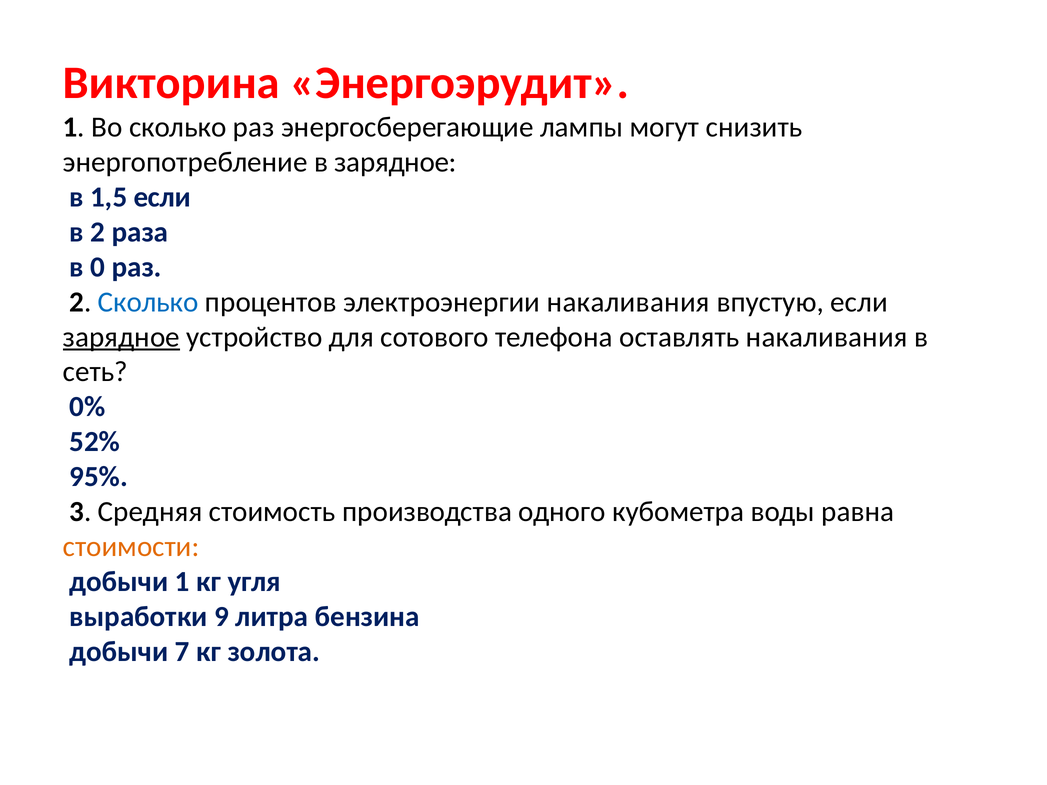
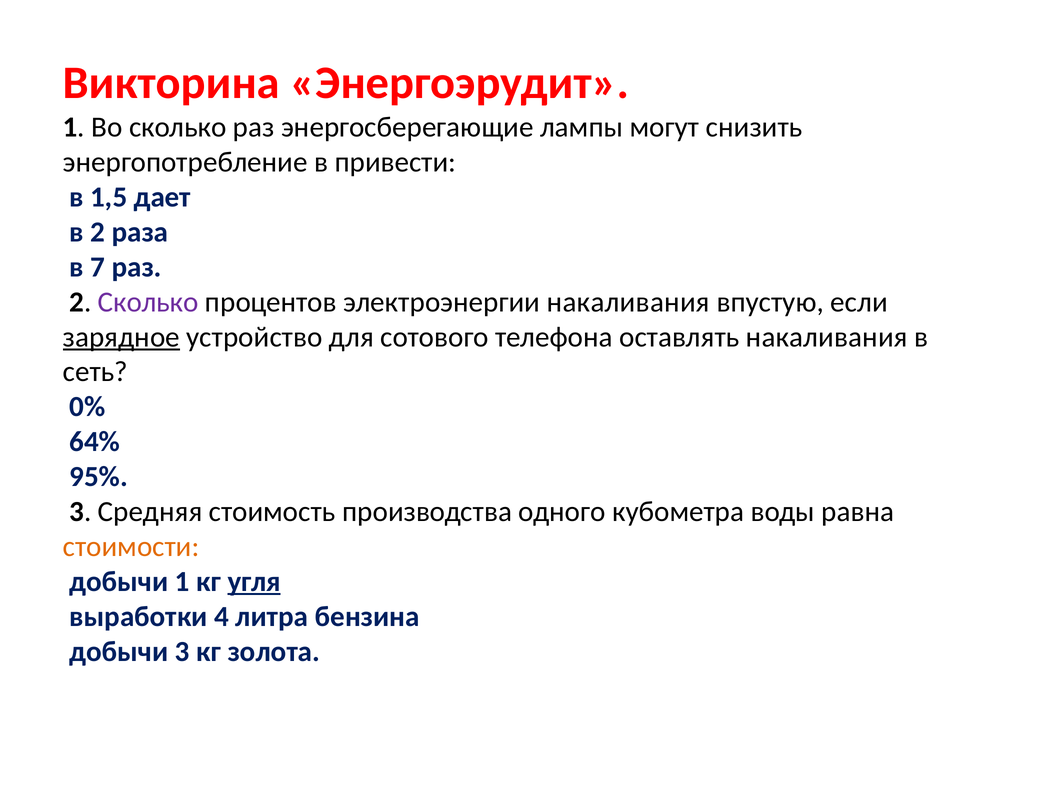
в зарядное: зарядное -> привести (395, 162)
1,5 если: если -> дает (162, 197)
0: 0 -> 7 (98, 267)
Сколько colour: blue -> purple (148, 302)
52%: 52% -> 64% (95, 442)
угля underline: none -> present (254, 582)
9: 9 -> 4 (222, 617)
добычи 7: 7 -> 3 (182, 652)
